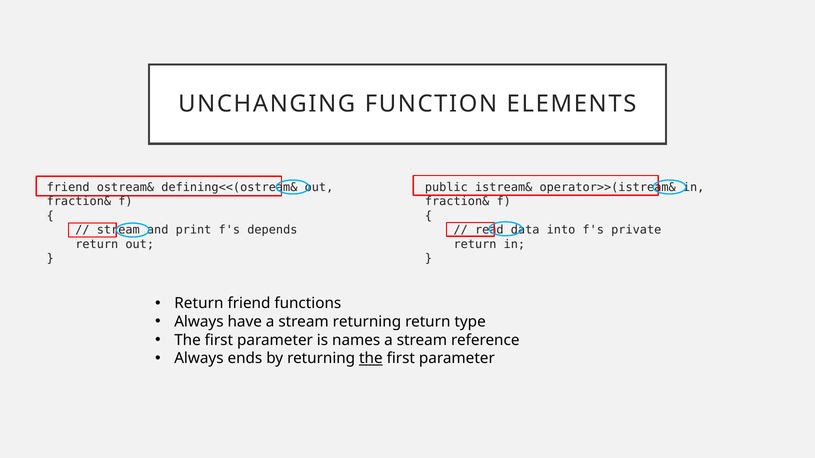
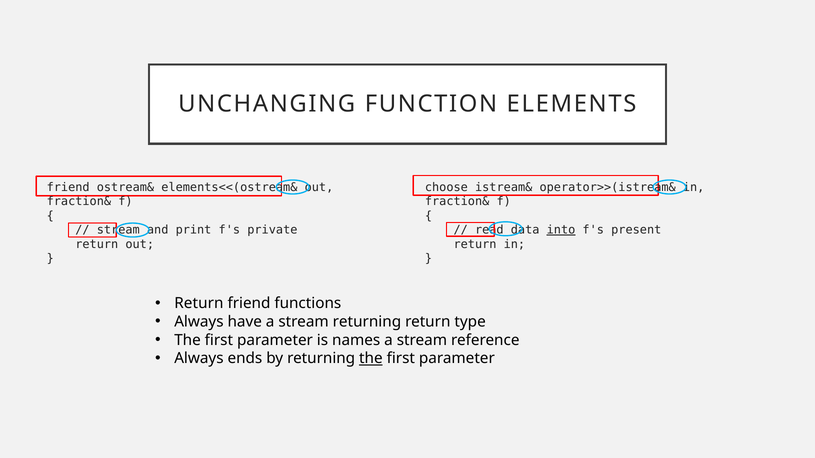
defining<<(ostream&: defining<<(ostream& -> elements<<(ostream& (229, 187)
public: public -> choose (446, 187)
depends: depends -> private (272, 230)
into underline: none -> present (561, 230)
private: private -> present (636, 230)
